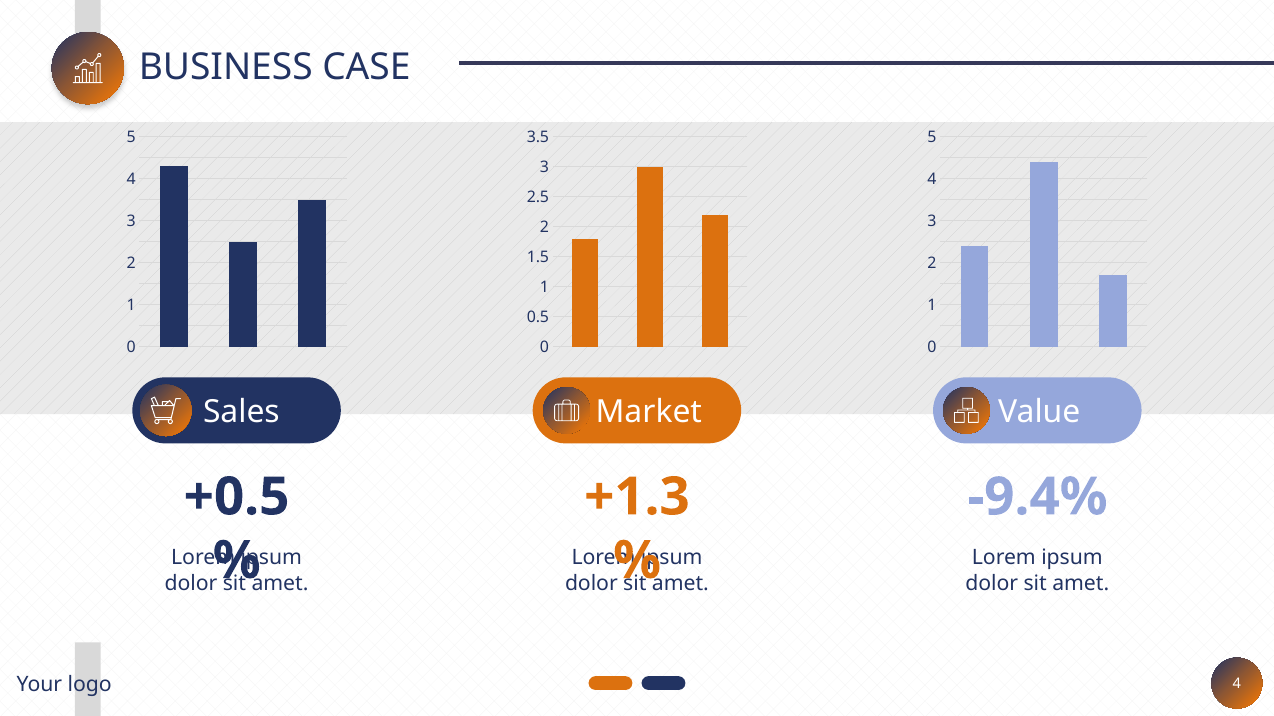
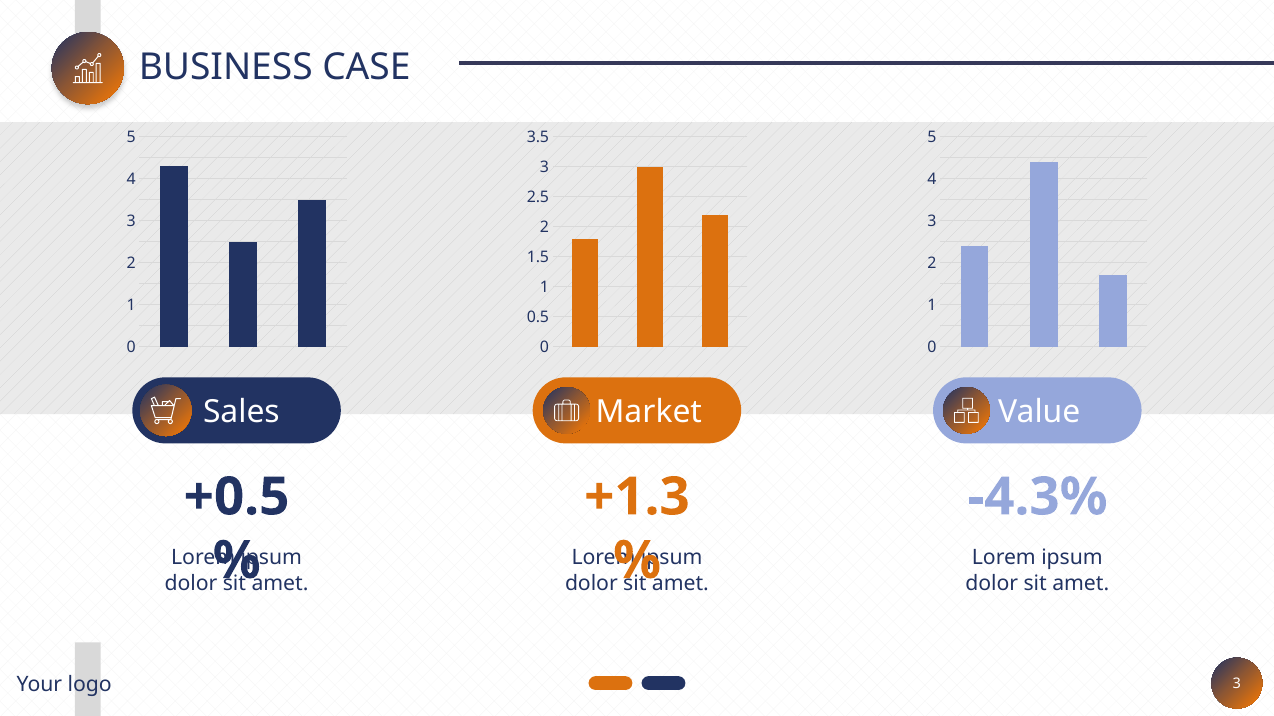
-9.4%: -9.4% -> -4.3% (1037, 497)
logo 4: 4 -> 3 (1237, 685)
